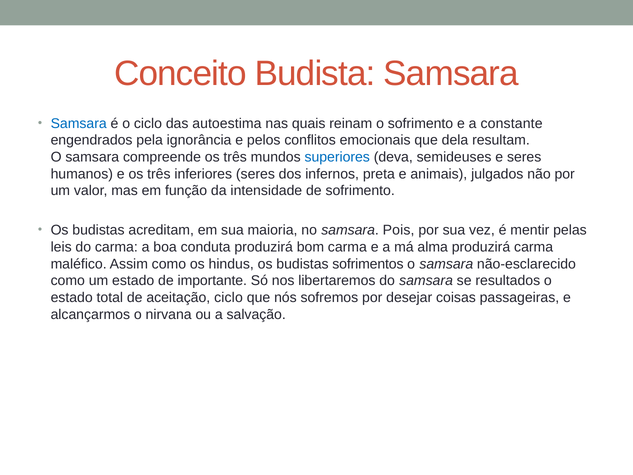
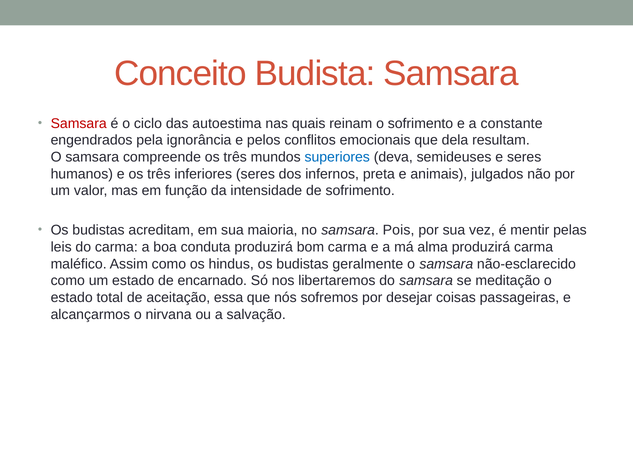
Samsara colour: blue -> red (79, 123)
sofrimentos: sofrimentos -> geralmente (368, 264)
importante: importante -> encarnado (212, 281)
resultados: resultados -> meditação (508, 281)
aceitação ciclo: ciclo -> essa (229, 297)
